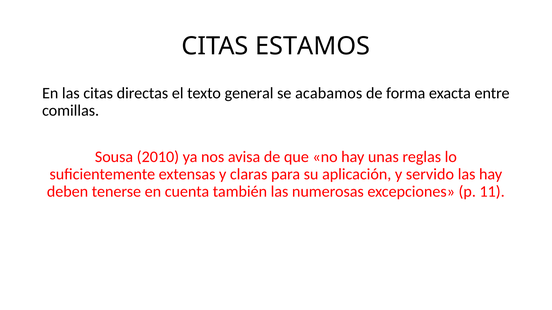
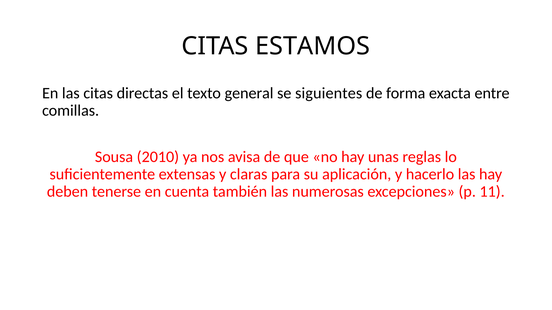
acabamos: acabamos -> siguientes (329, 93)
servido: servido -> hacerlo (430, 174)
